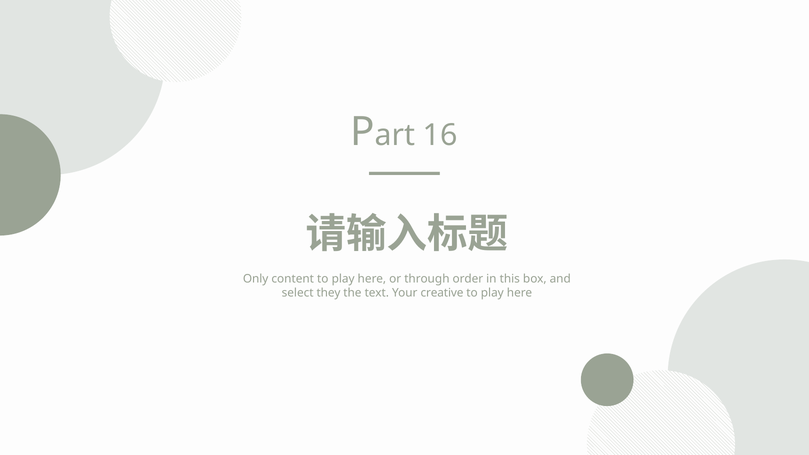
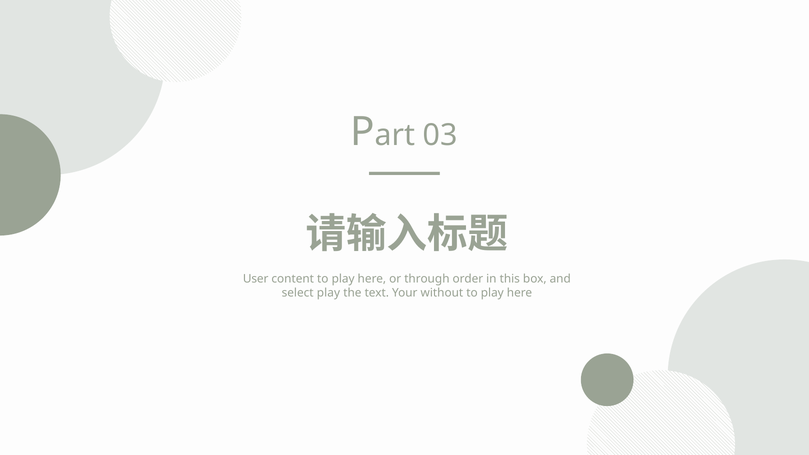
16: 16 -> 03 (440, 135)
Only: Only -> User (256, 279)
select they: they -> play (328, 293)
creative: creative -> without (442, 293)
